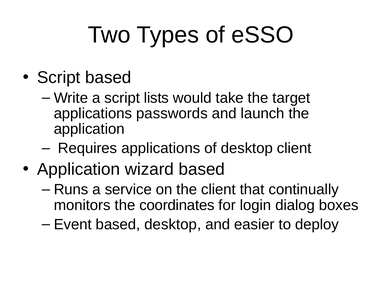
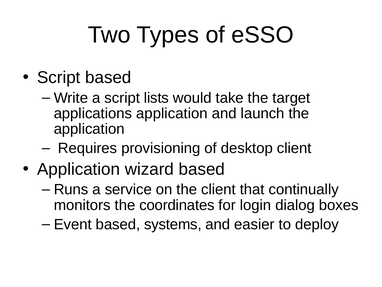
applications passwords: passwords -> application (172, 113)
Requires applications: applications -> provisioning (161, 148)
based desktop: desktop -> systems (173, 224)
